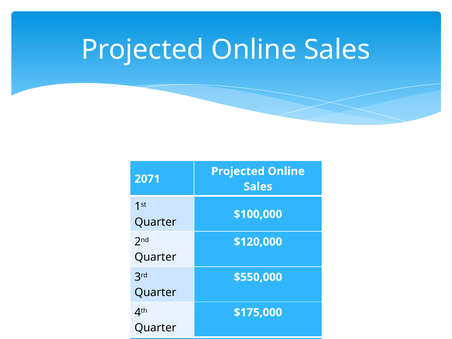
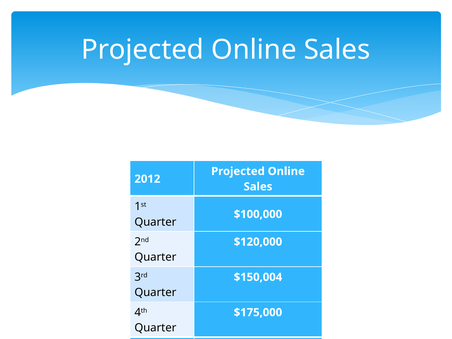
2071: 2071 -> 2012 (147, 179)
$550,000: $550,000 -> $150,004 (258, 277)
